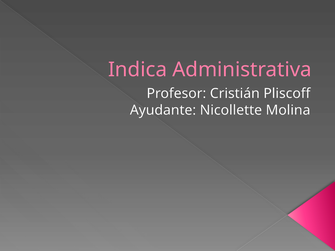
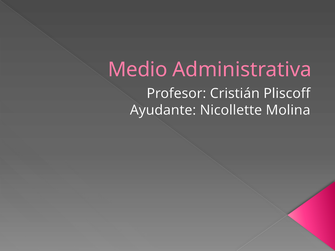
Indica: Indica -> Medio (138, 70)
